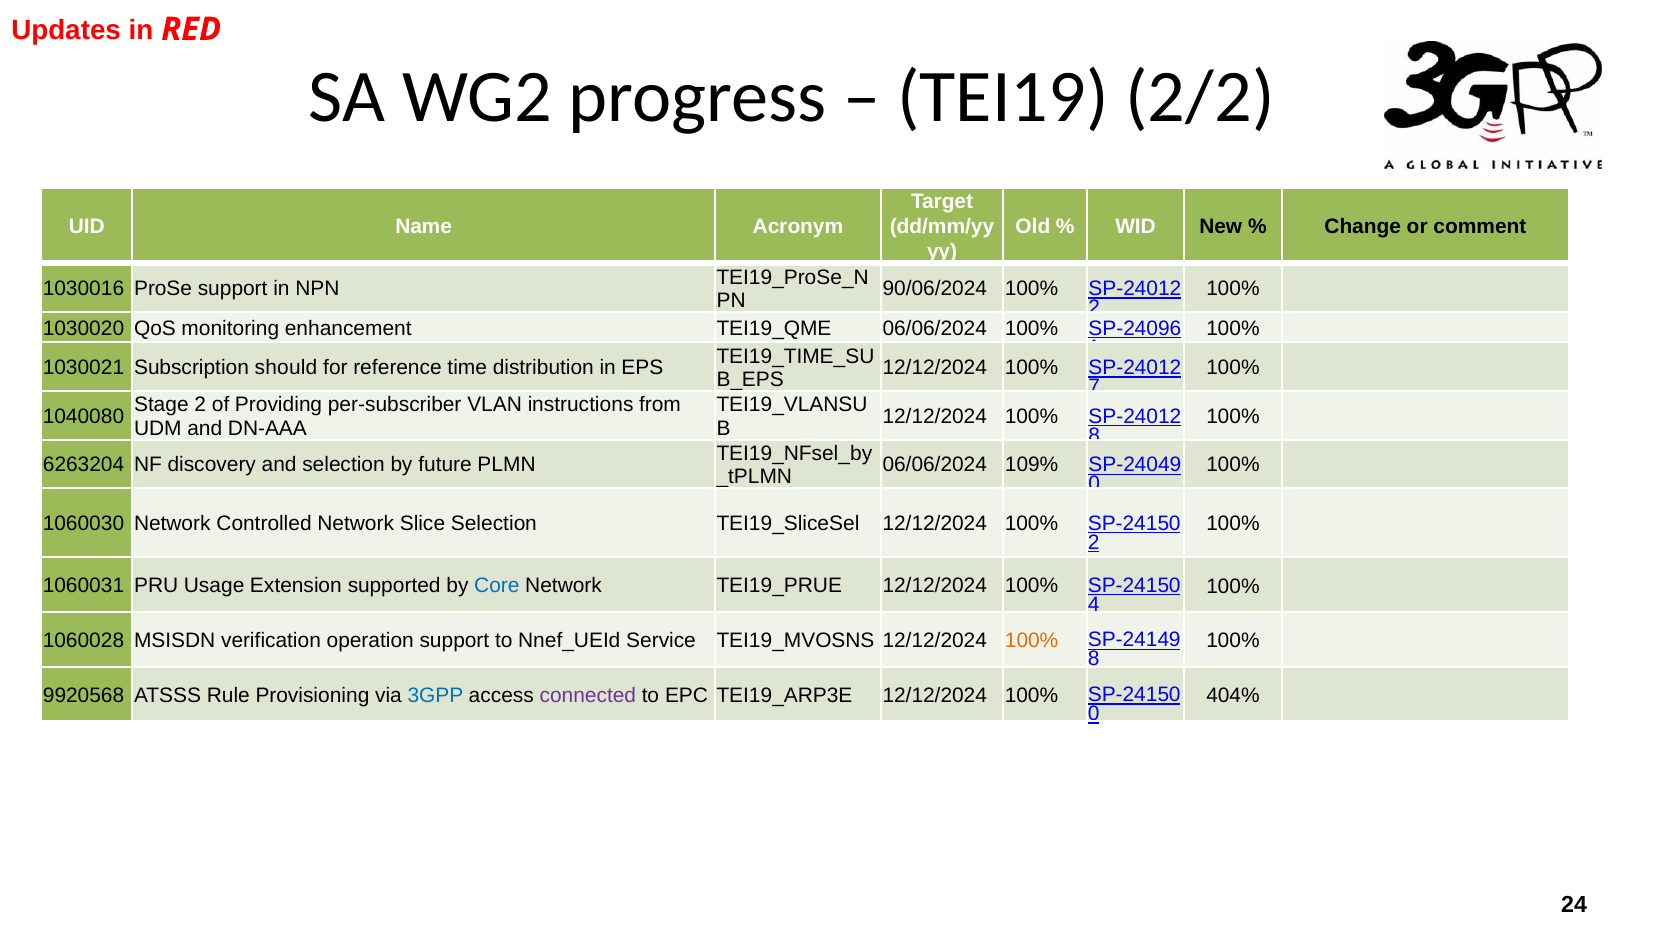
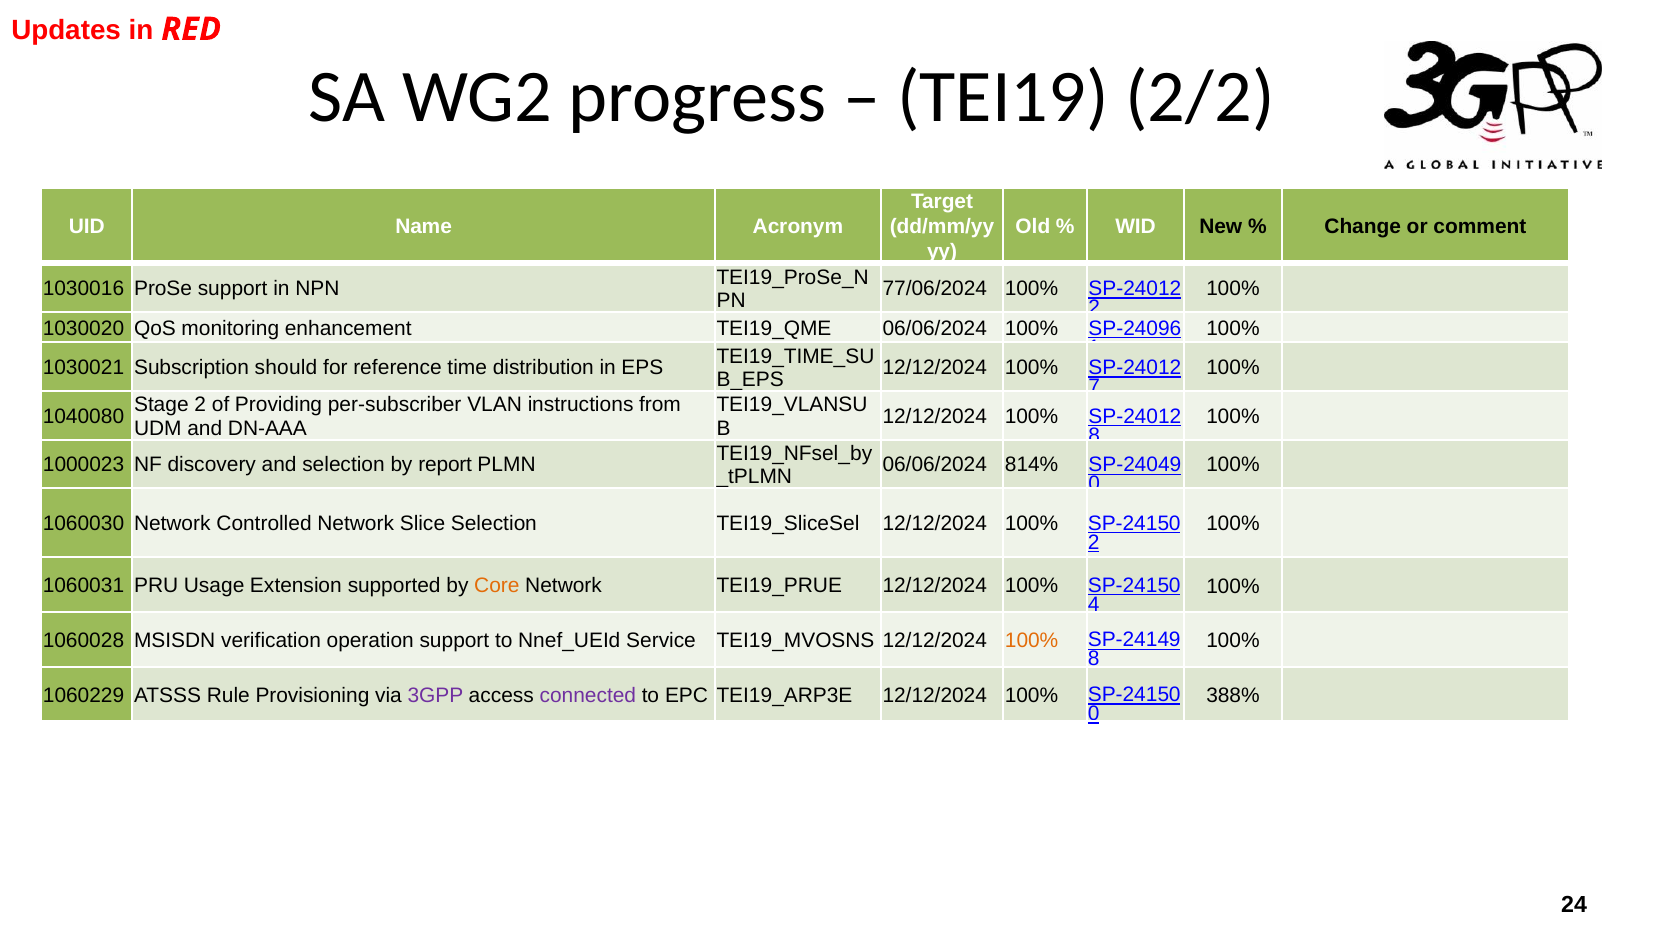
90/06/2024: 90/06/2024 -> 77/06/2024 (935, 289)
6263204: 6263204 -> 1000023 (84, 465)
future: future -> report (445, 465)
109%: 109% -> 814% (1032, 465)
Core colour: blue -> orange (497, 586)
9920568: 9920568 -> 1060229 (84, 695)
3GPP colour: blue -> purple (435, 695)
404%: 404% -> 388% (1233, 696)
